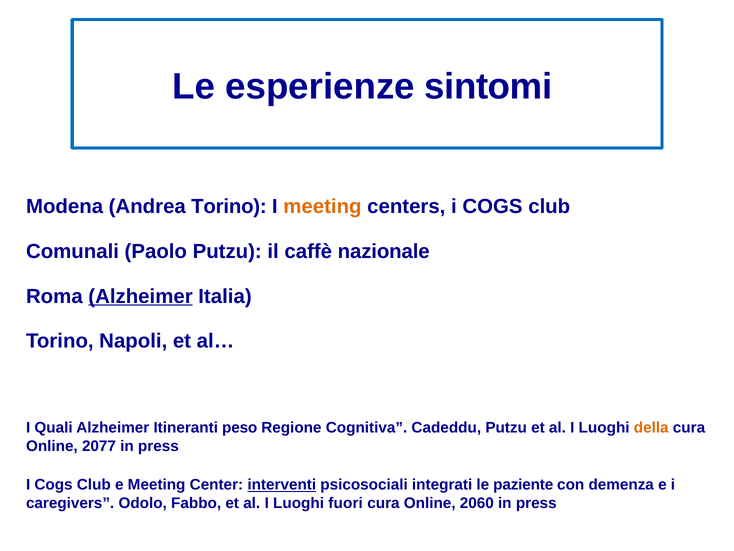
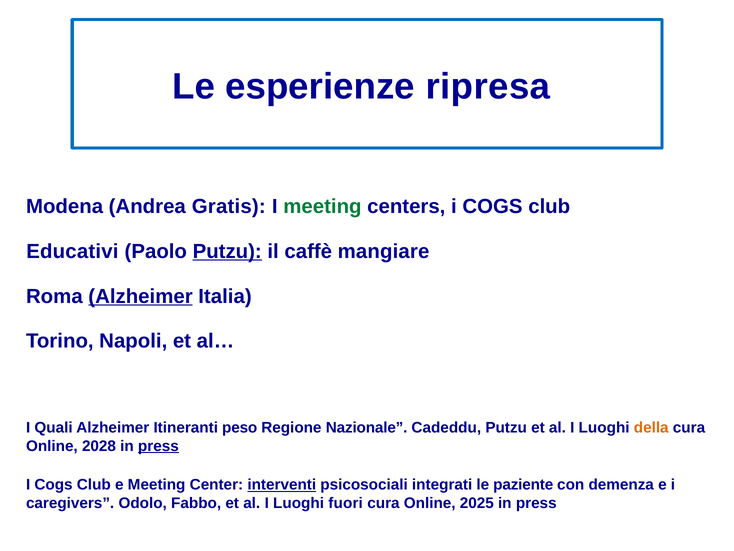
sintomi: sintomi -> ripresa (488, 86)
Andrea Torino: Torino -> Gratis (229, 206)
meeting colour: orange -> green (322, 206)
Comunali: Comunali -> Educativi (72, 251)
Putzu underline: none -> present (227, 251)
nazionale: nazionale -> mangiare (384, 251)
Cognitiva: Cognitiva -> Nazionale (367, 427)
2077: 2077 -> 2028 (99, 446)
press underline: none -> present (158, 446)
2060: 2060 -> 2025 (477, 503)
